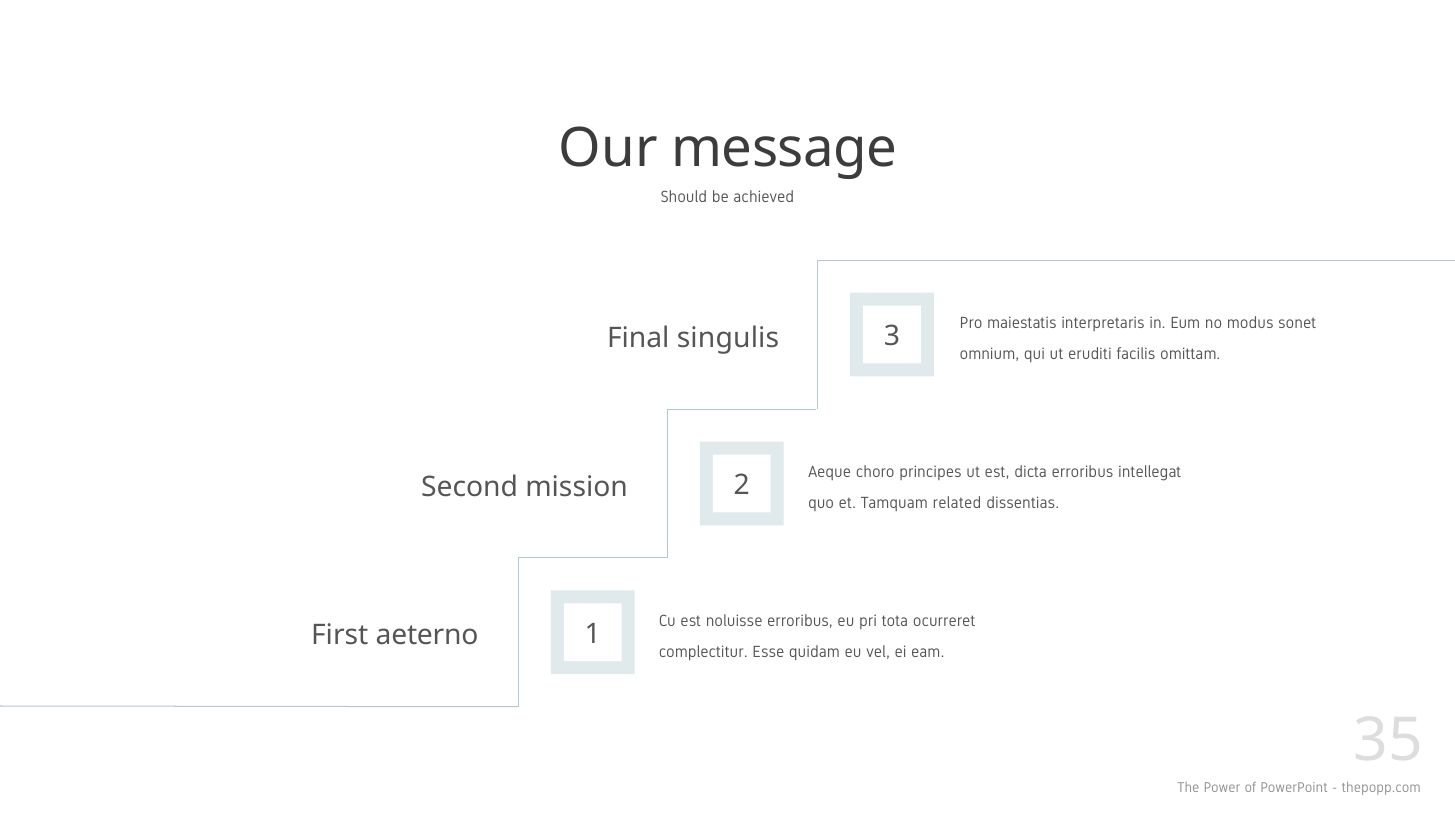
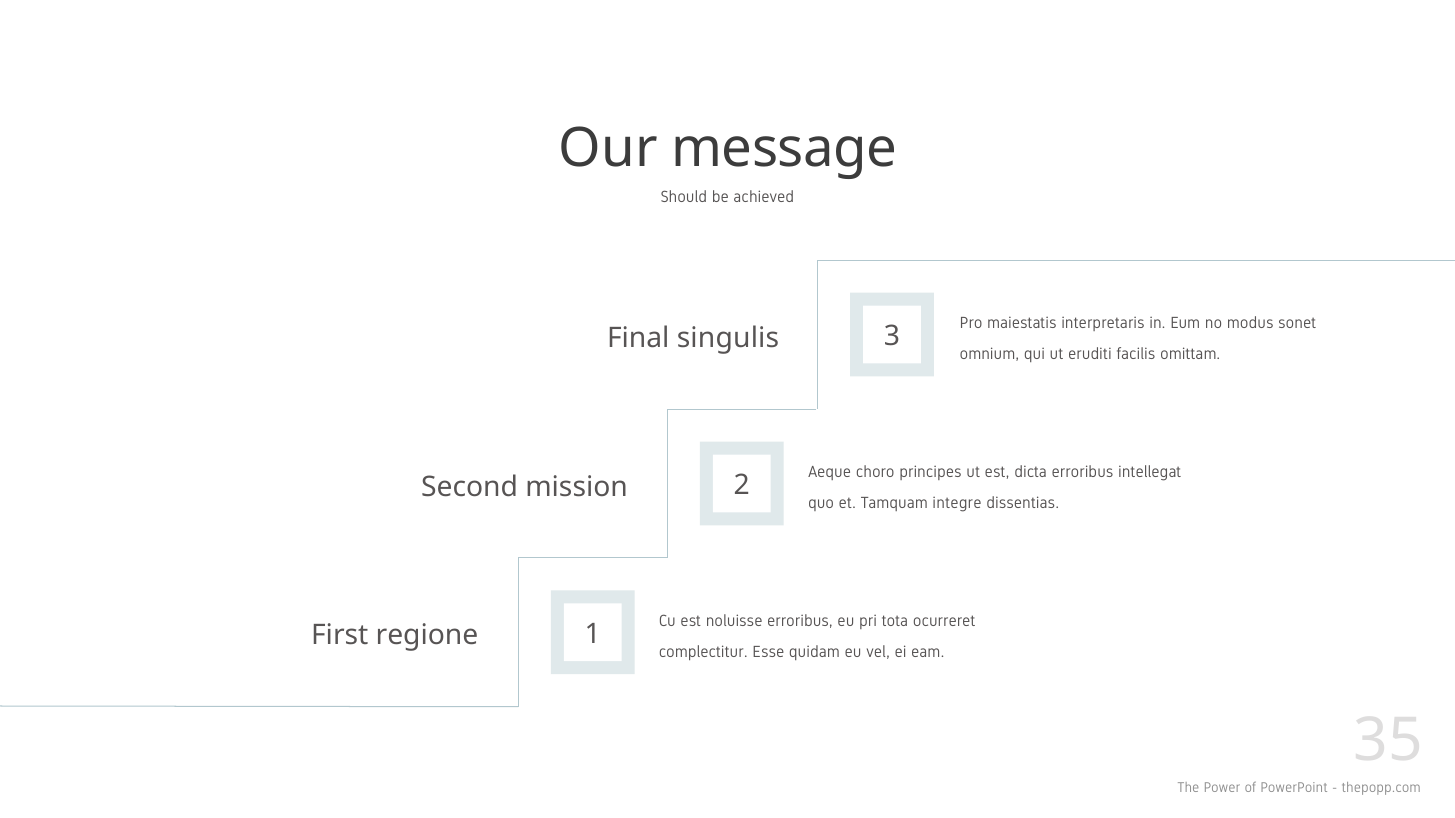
related: related -> integre (957, 503)
aeterno: aeterno -> regione (427, 635)
